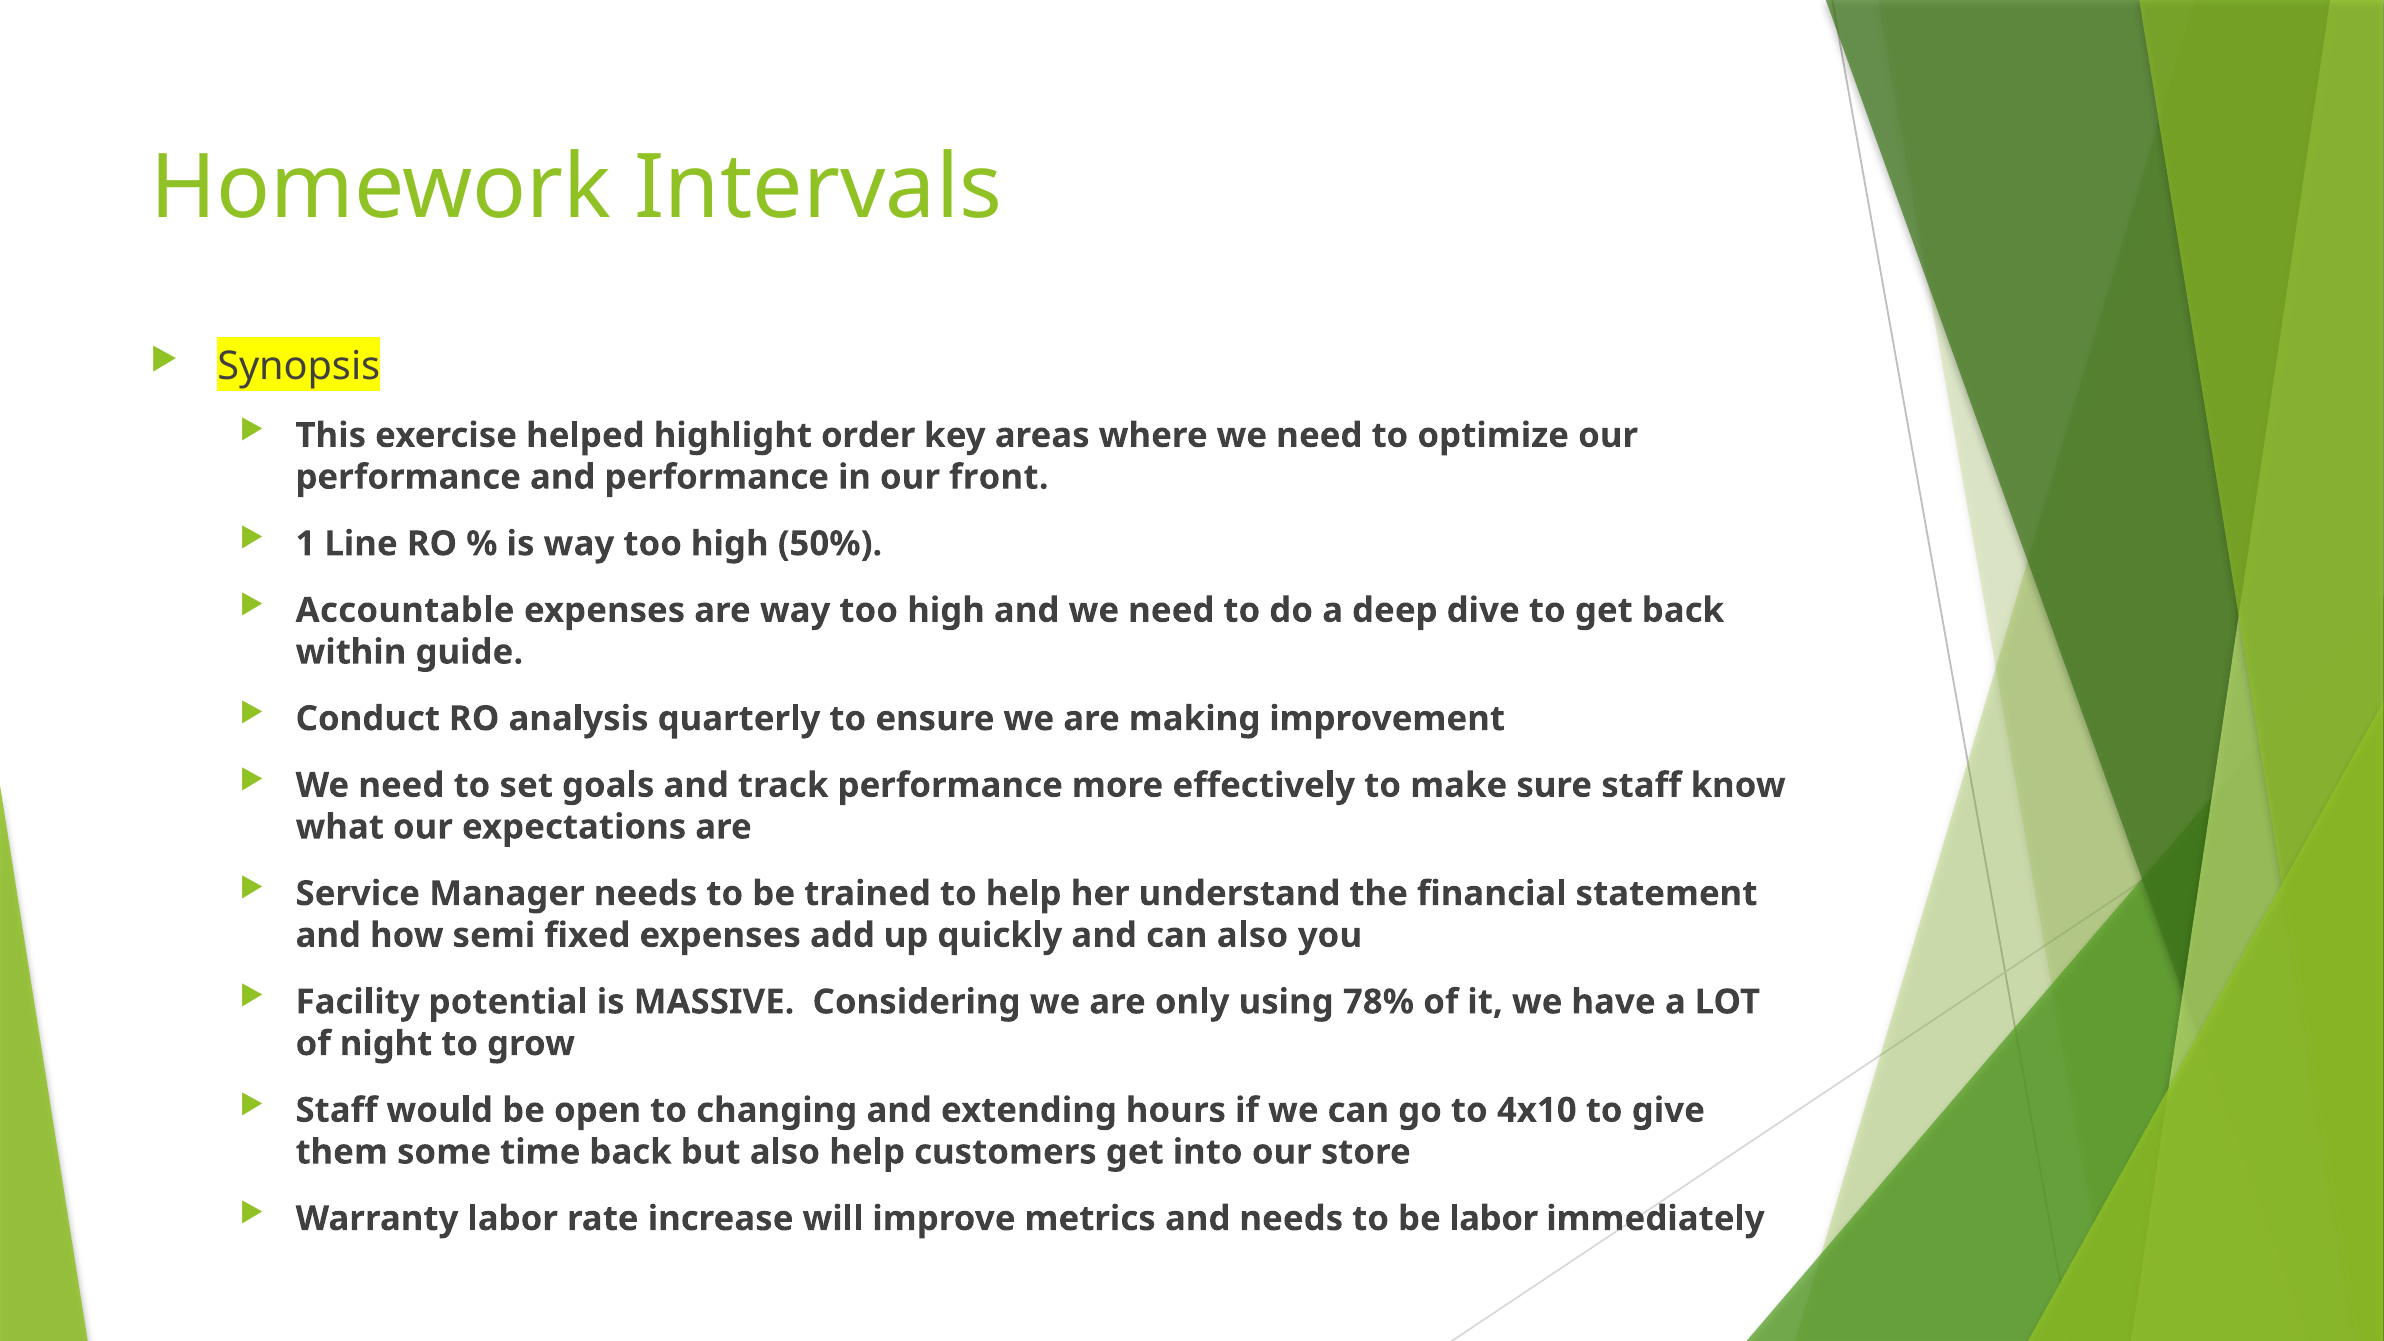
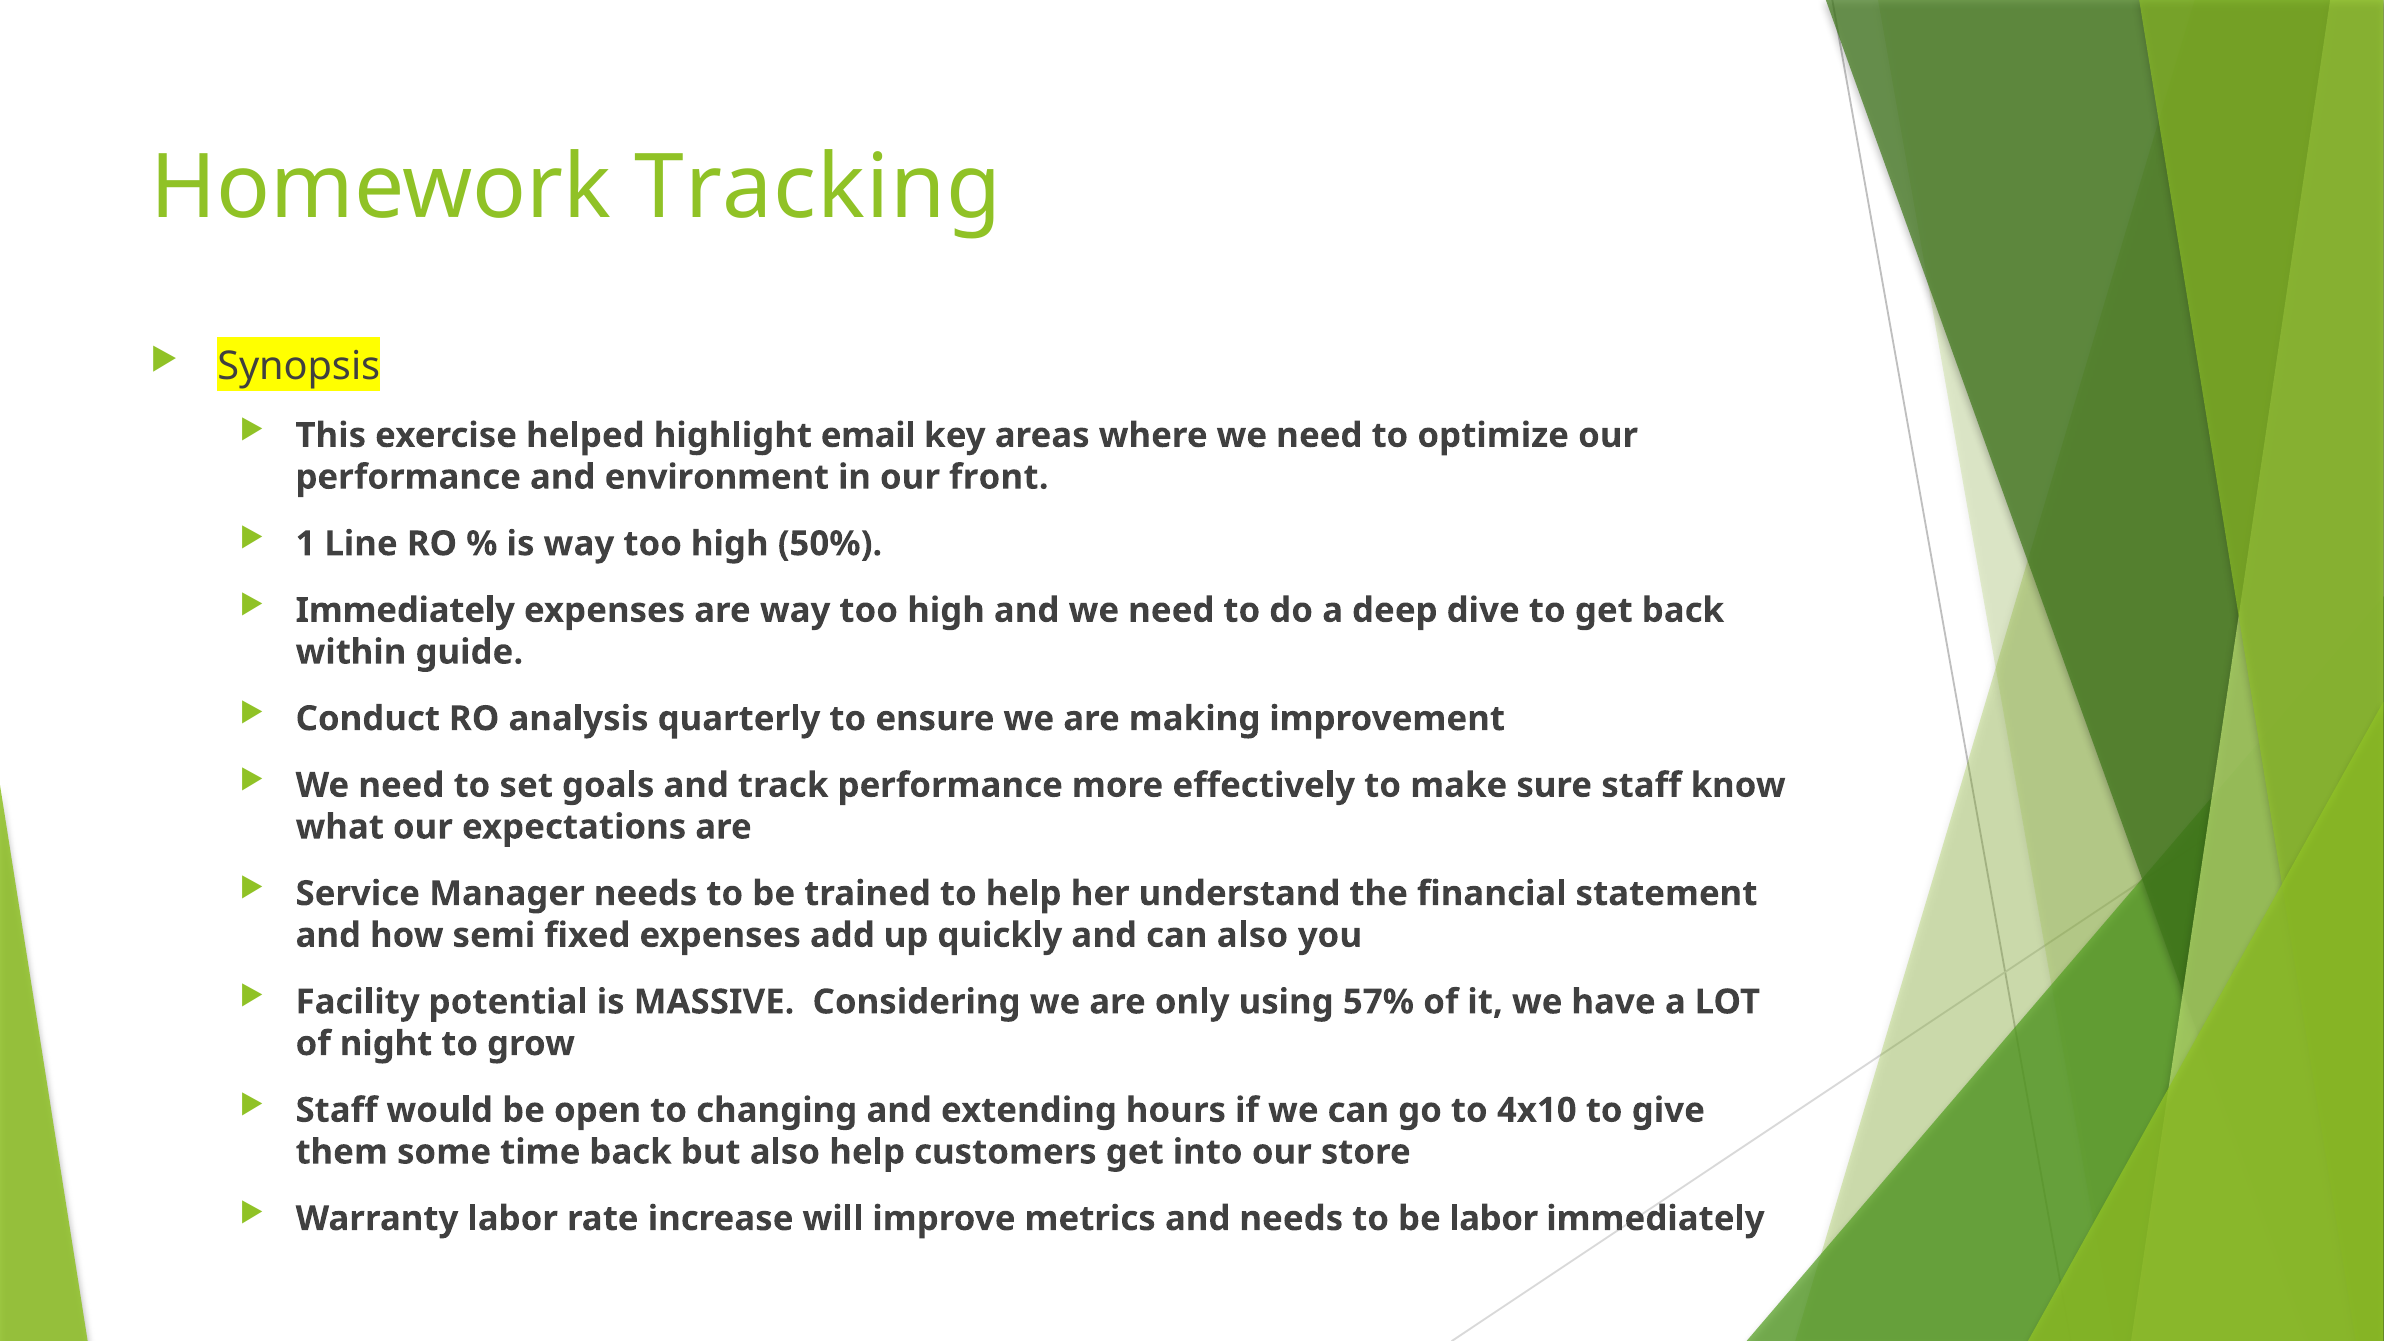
Intervals: Intervals -> Tracking (818, 188)
order: order -> email (868, 435)
and performance: performance -> environment (717, 477)
Accountable: Accountable -> Immediately (405, 610)
78%: 78% -> 57% (1378, 1002)
